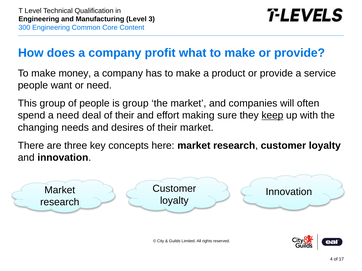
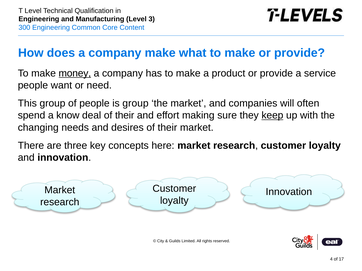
company profit: profit -> make (160, 53)
money underline: none -> present (75, 73)
a need: need -> know (68, 116)
